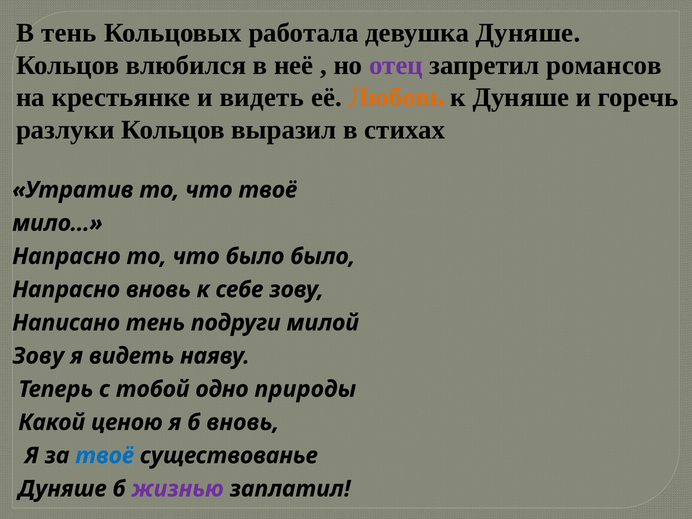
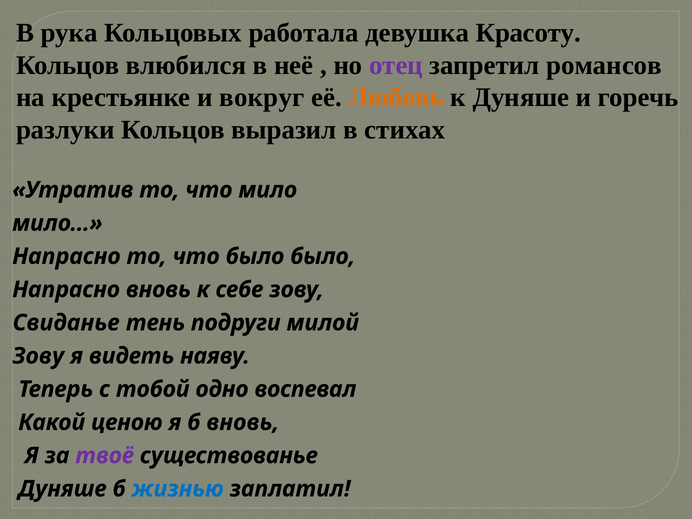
В тень: тень -> рука (69, 33)
девушка Дуняше: Дуняше -> Красоту (528, 33)
и видеть: видеть -> вокруг (262, 98)
что твоё: твоё -> мило (268, 190)
Написано: Написано -> Свиданье (66, 323)
природы: природы -> воспевал (305, 389)
твоё colour: blue -> purple (105, 456)
жизнью colour: purple -> blue (178, 489)
